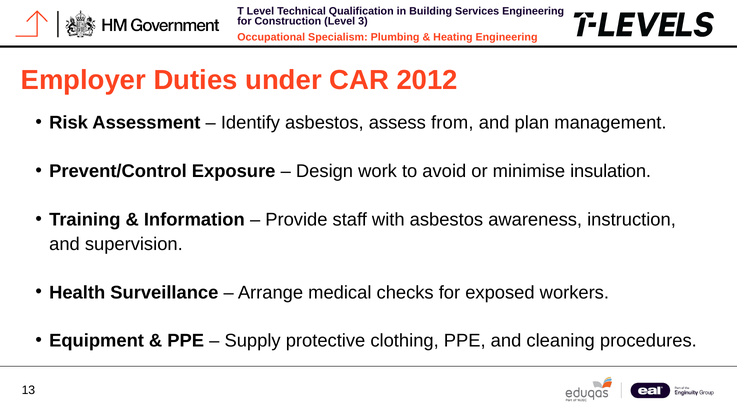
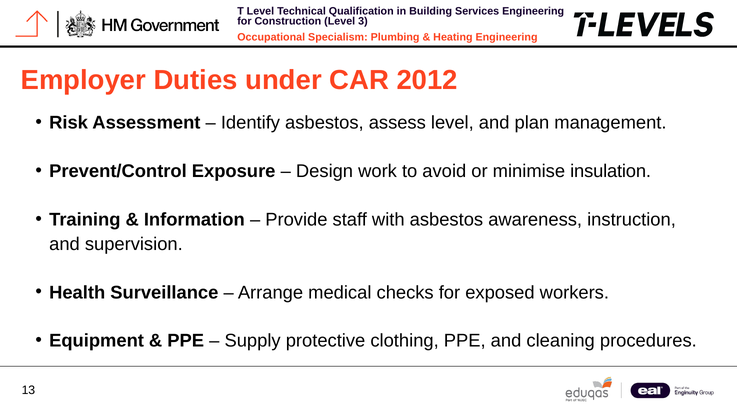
assess from: from -> level (452, 123)
